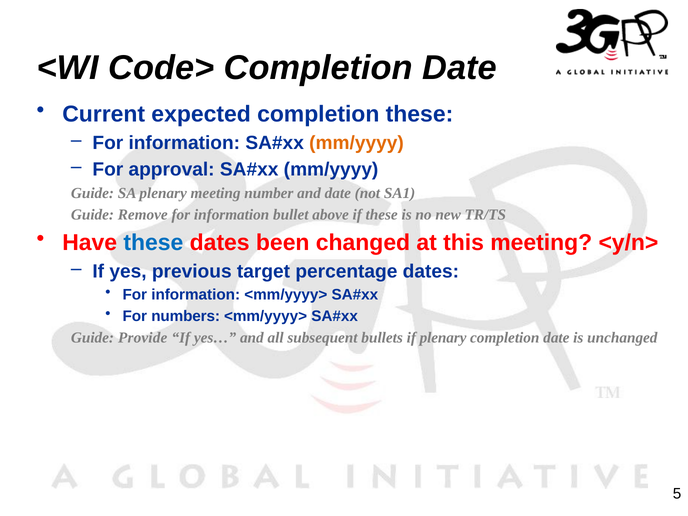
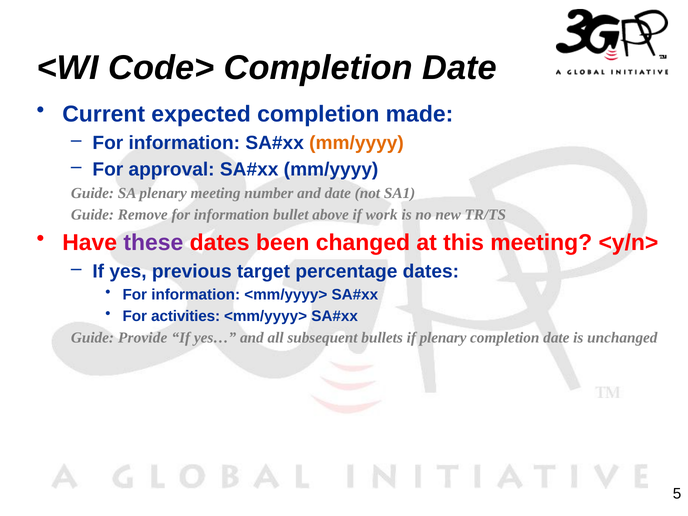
completion these: these -> made (419, 114)
if these: these -> work (382, 214)
these colour: blue -> purple (153, 243)
numbers: numbers -> activities (186, 316)
